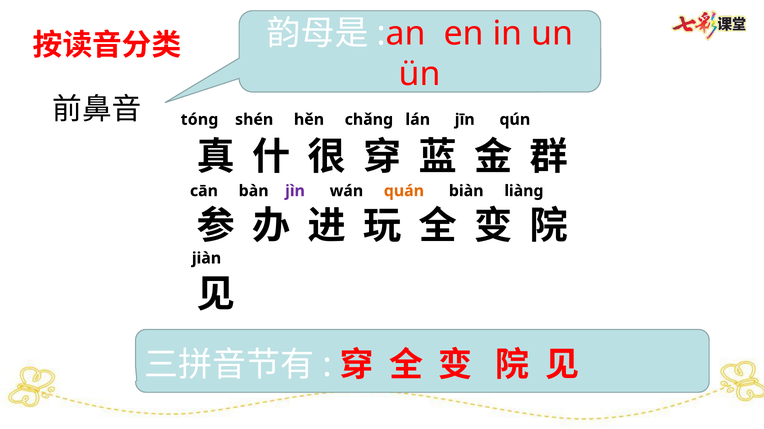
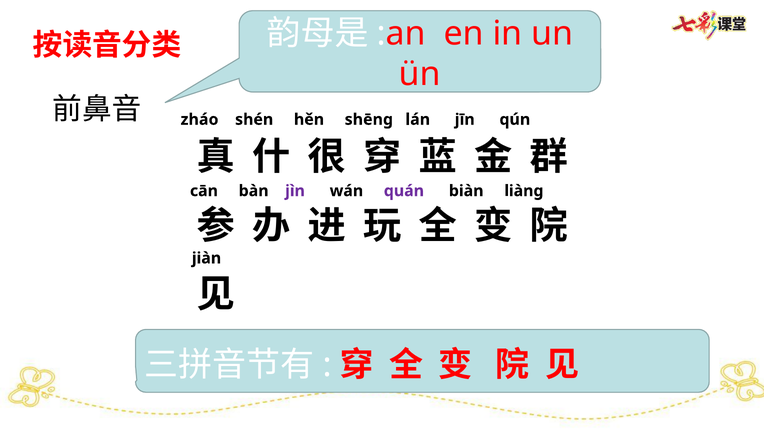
tóng: tóng -> zháo (200, 120)
chǎng: chǎng -> shēng (369, 120)
quán colour: orange -> purple (404, 191)
